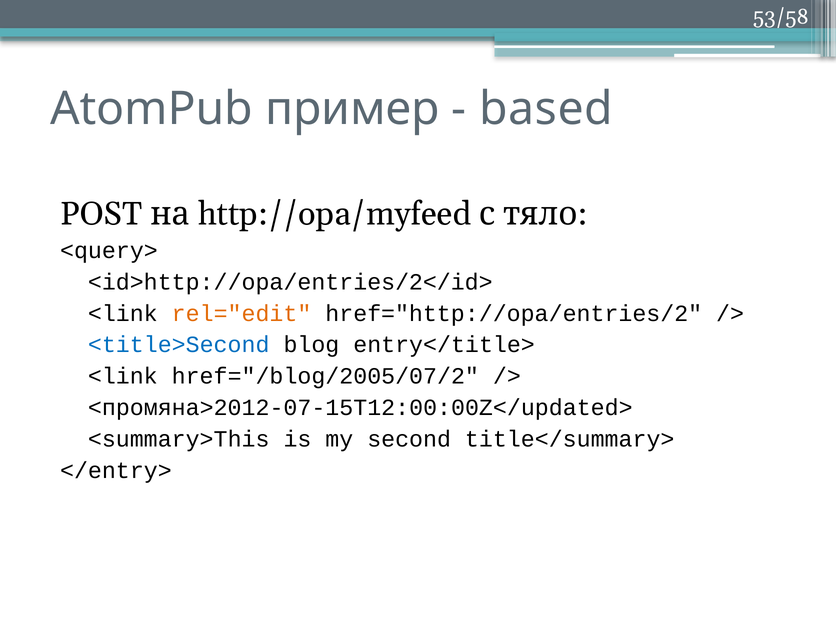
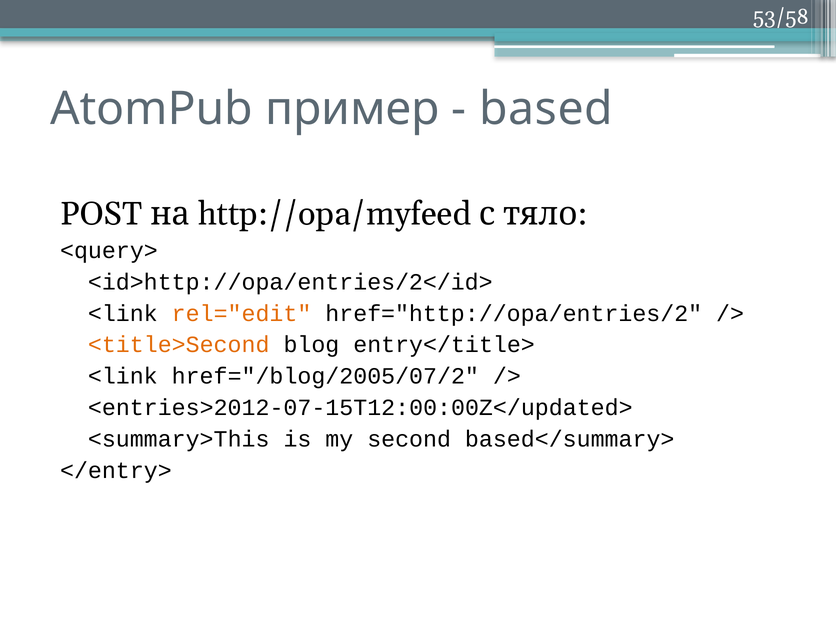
<title>Second colour: blue -> orange (179, 345)
<промяна>2012-07-15T12:00:00Z</updated>: <промяна>2012-07-15T12:00:00Z</updated> -> <entries>2012-07-15T12:00:00Z</updated> (360, 408)
title</summary>: title</summary> -> based</summary> (570, 439)
